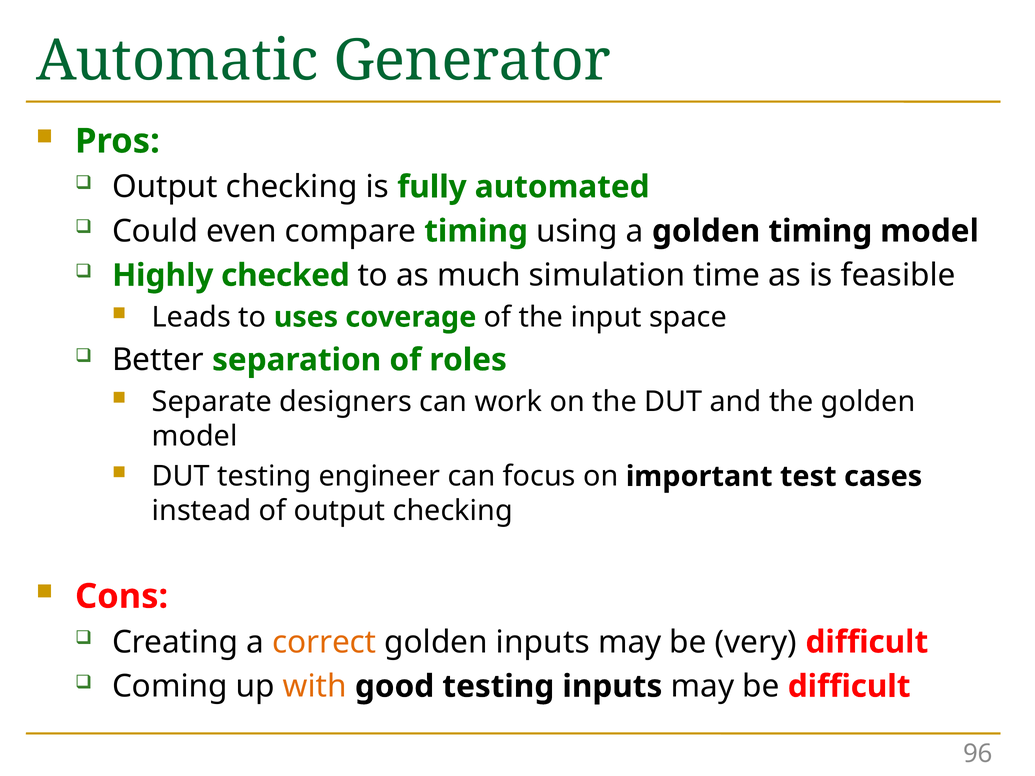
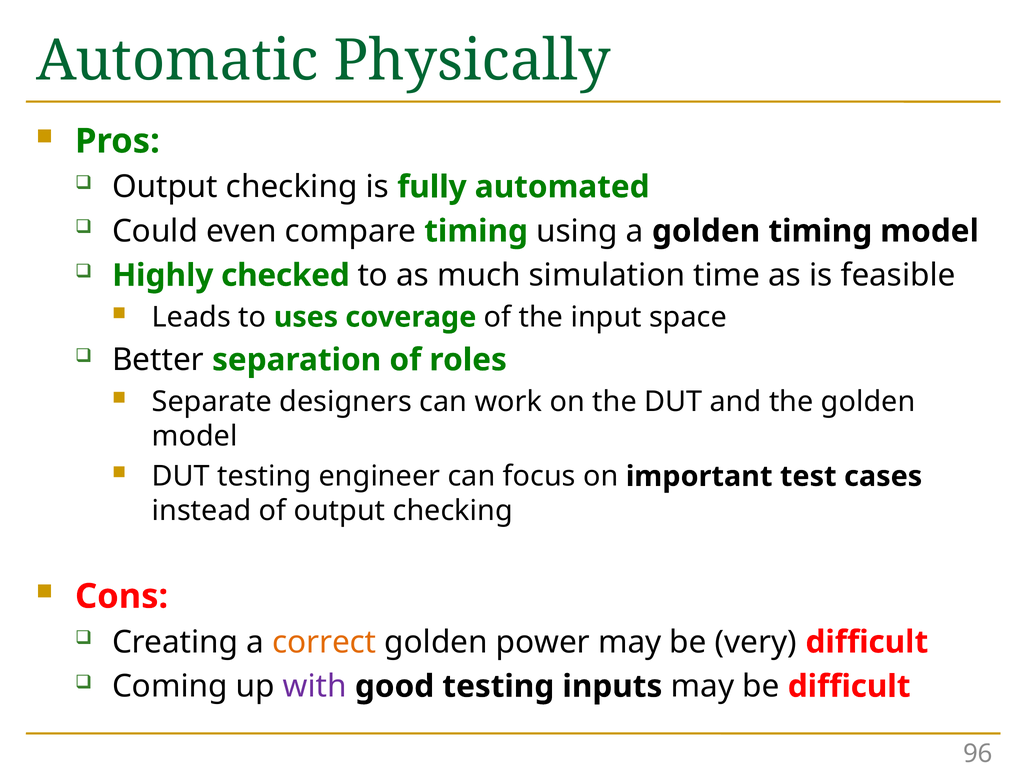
Generator: Generator -> Physically (472, 61)
golden inputs: inputs -> power (543, 642)
with colour: orange -> purple (315, 687)
